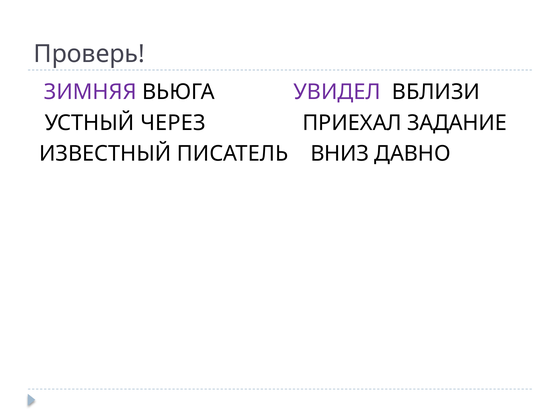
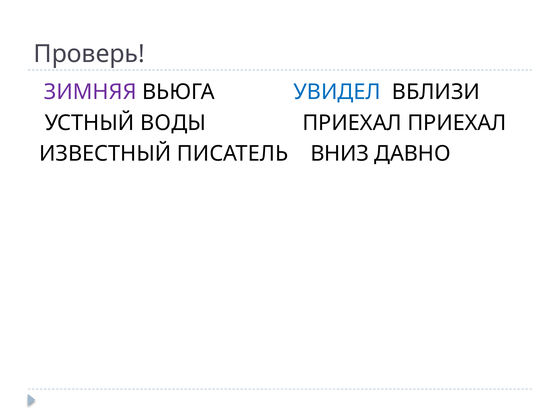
УВИДЕЛ colour: purple -> blue (337, 92)
ЧЕРЕЗ: ЧЕРЕЗ -> ВОДЫ (173, 123)
ПРИЕХАЛ ЗАДАНИЕ: ЗАДАНИЕ -> ПРИЕХАЛ (457, 123)
